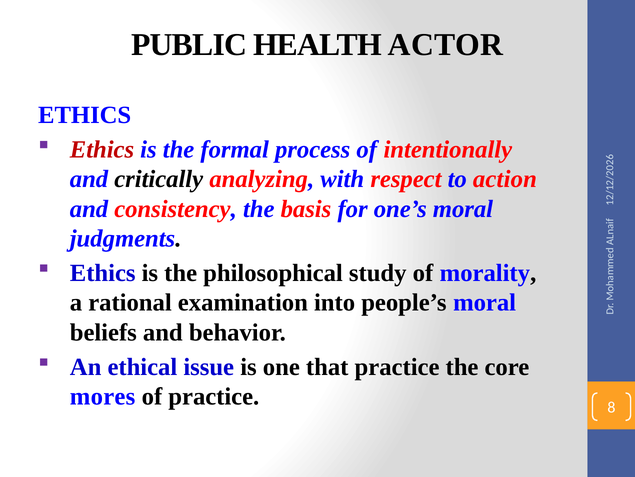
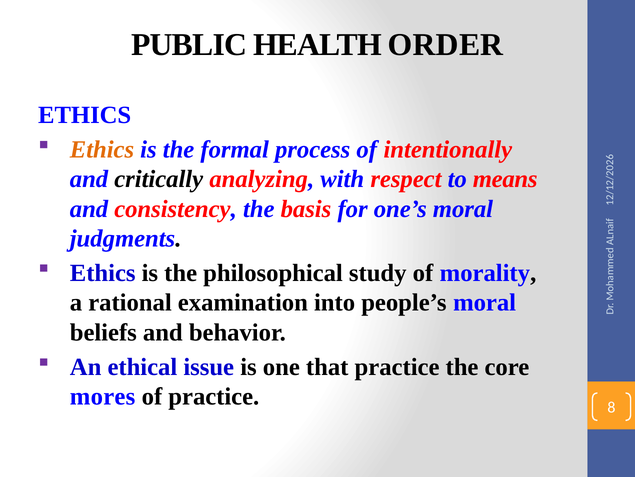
ACTOR: ACTOR -> ORDER (446, 45)
Ethics colour: red -> orange (102, 149)
action: action -> means (505, 179)
